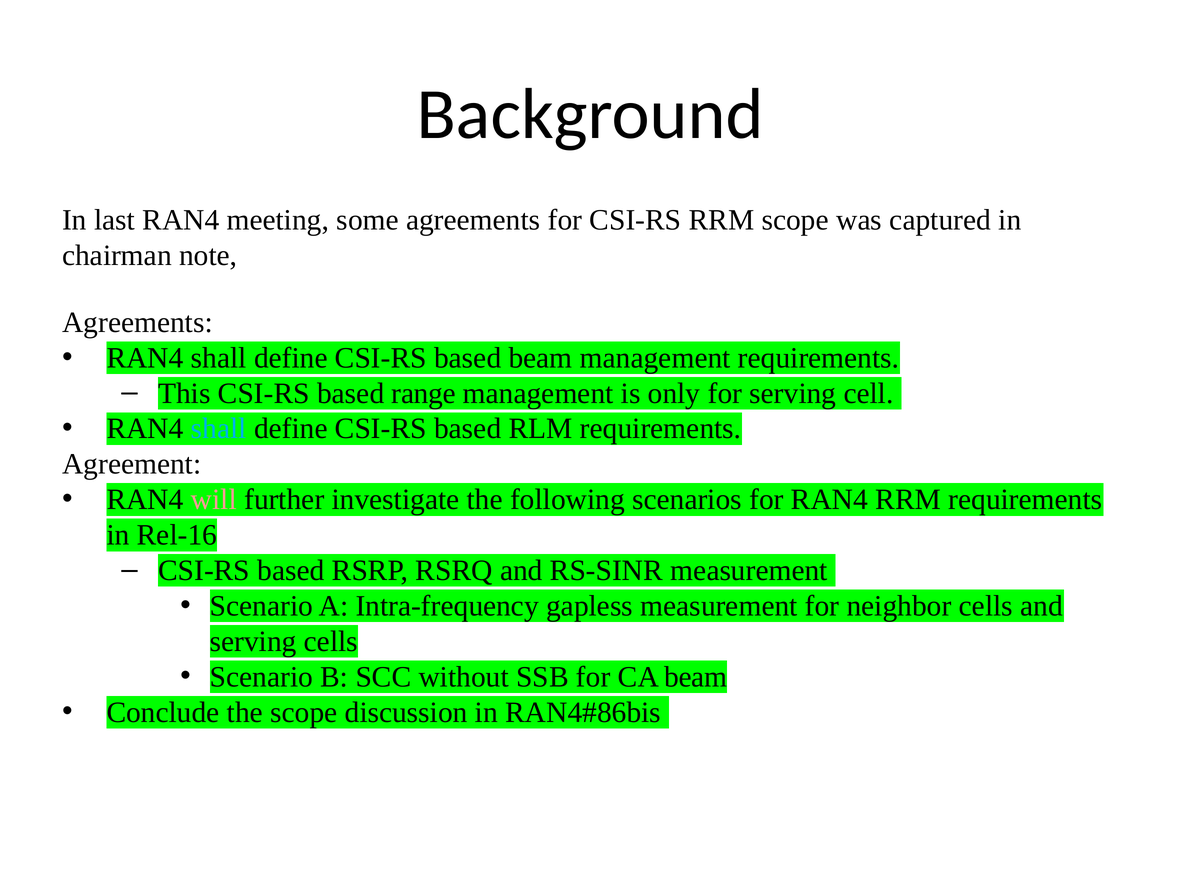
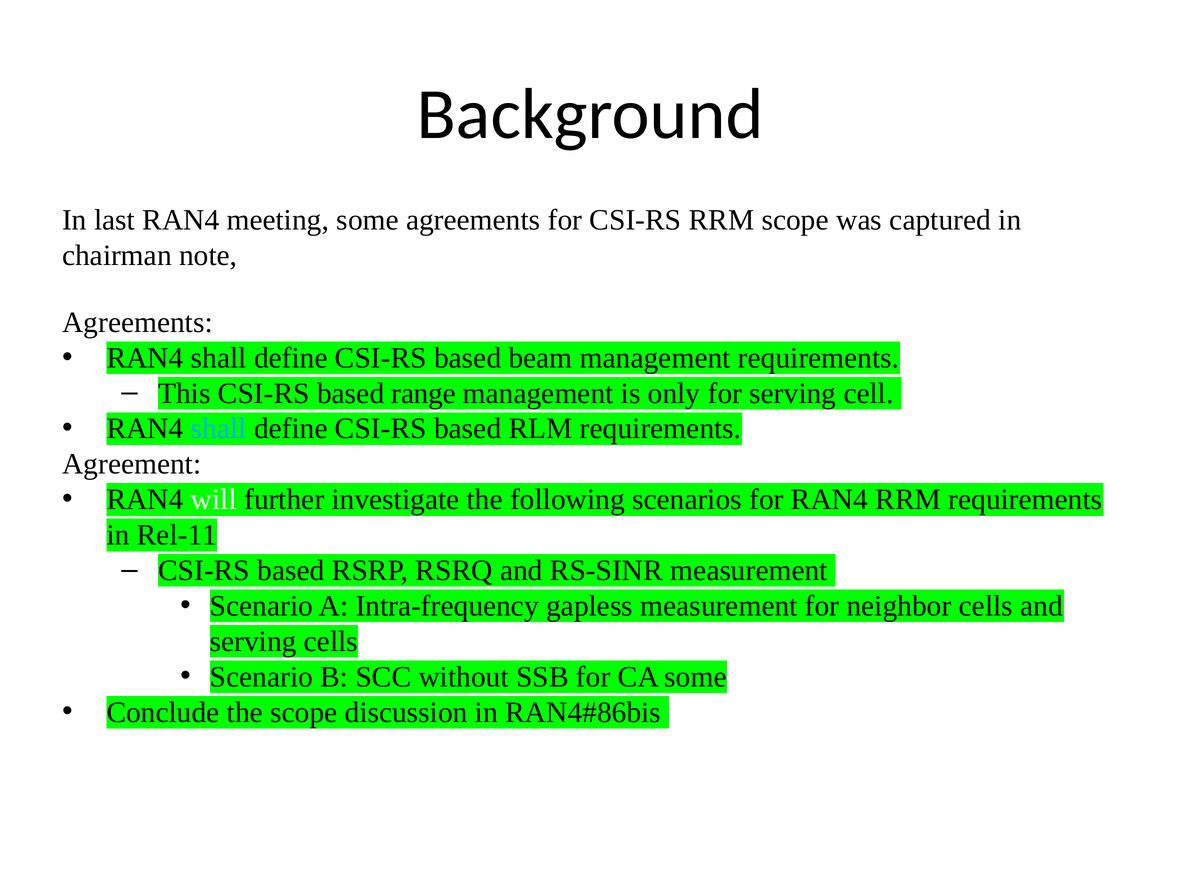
will colour: pink -> white (214, 499)
Rel-16: Rel-16 -> Rel-11 (177, 535)
CA beam: beam -> some (696, 677)
